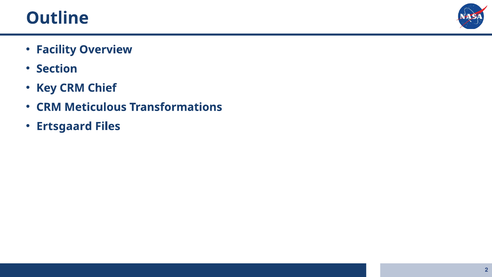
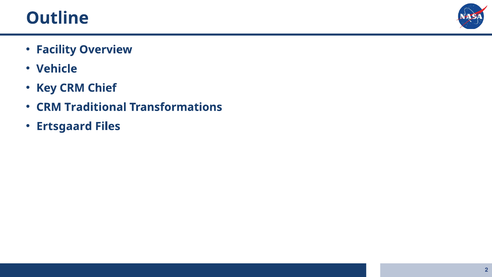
Section: Section -> Vehicle (57, 69)
Meticulous: Meticulous -> Traditional (95, 107)
